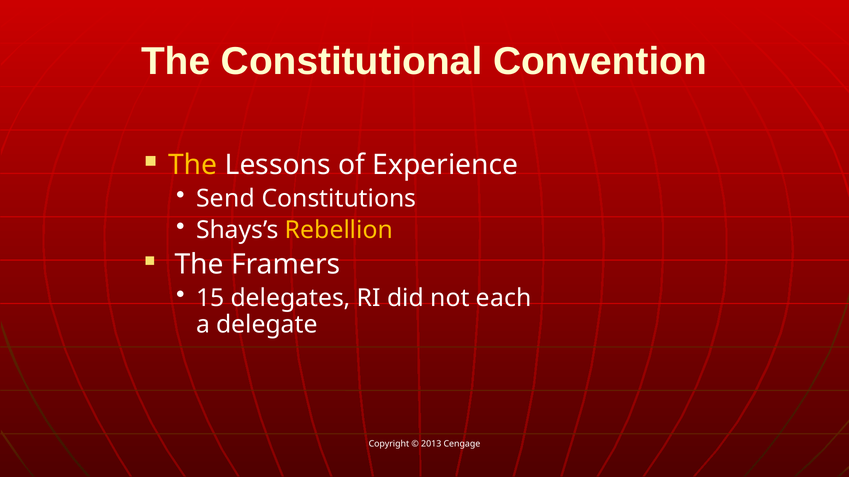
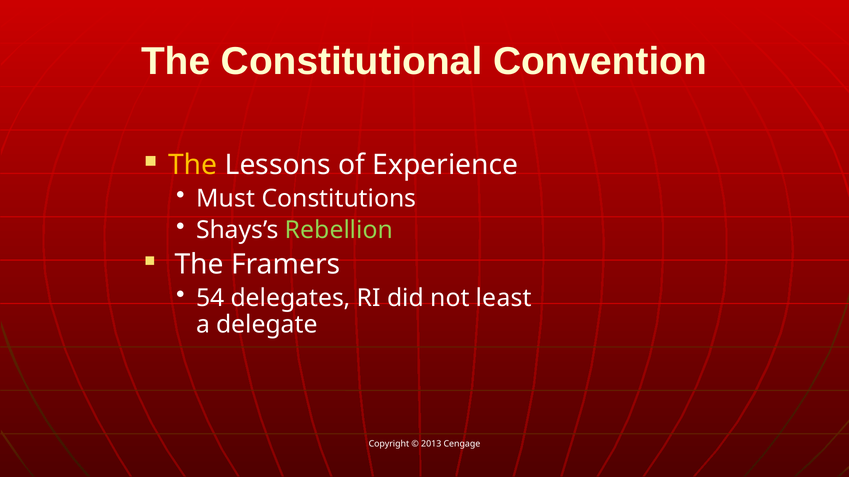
Send: Send -> Must (226, 199)
Rebellion colour: yellow -> light green (339, 231)
15: 15 -> 54 (210, 298)
each: each -> least (504, 298)
